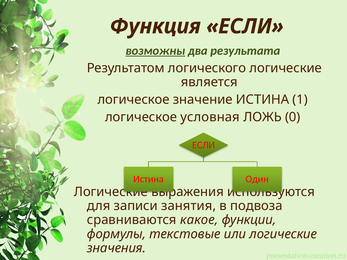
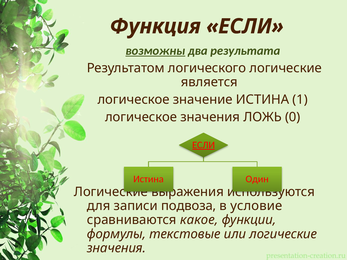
логическое условная: условная -> значения (210, 117)
ЕСЛИ underline: none -> present (204, 145)
занятия: занятия -> подвоза (189, 206)
подвоза: подвоза -> условие (256, 206)
